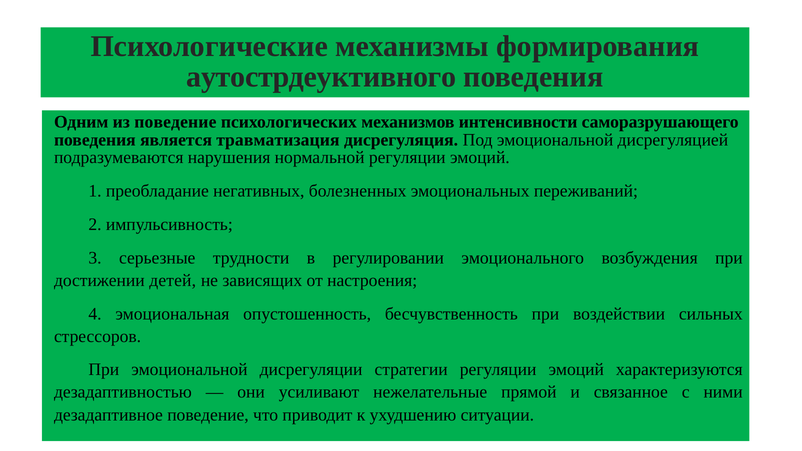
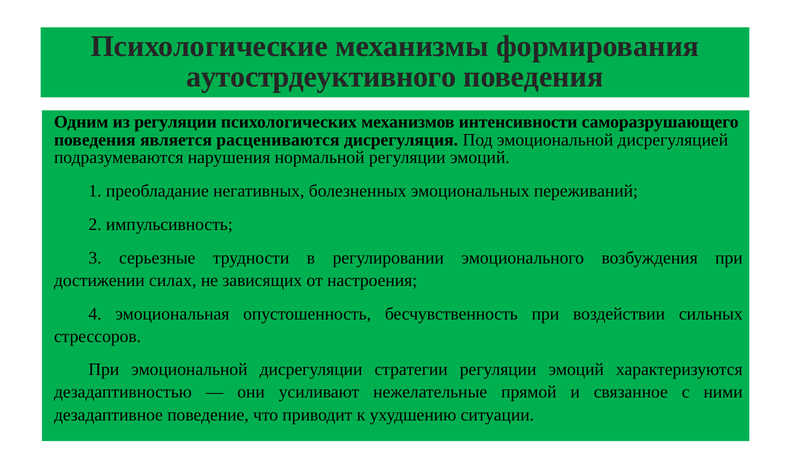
из поведение: поведение -> регуляции (176, 122)
травматизация: травматизация -> расцениваются (278, 140)
детей: детей -> силах (173, 280)
